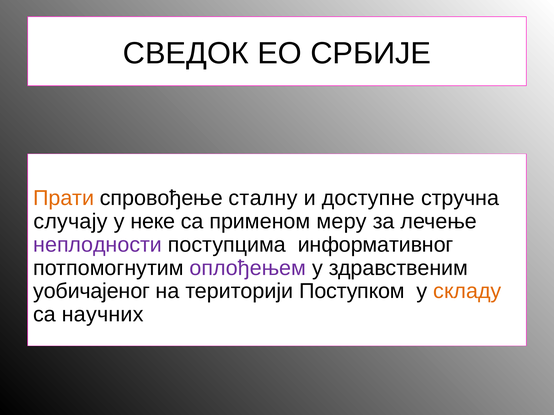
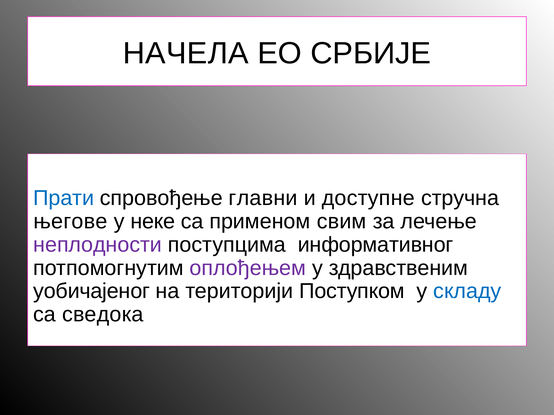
СВЕДОК: СВЕДОК -> НАЧЕЛА (186, 53)
Прати colour: orange -> blue (64, 198)
сталну: сталну -> главни (263, 198)
случају: случају -> његове (70, 222)
меру: меру -> свим (342, 222)
складу colour: orange -> blue (467, 292)
научних: научних -> сведока (103, 315)
